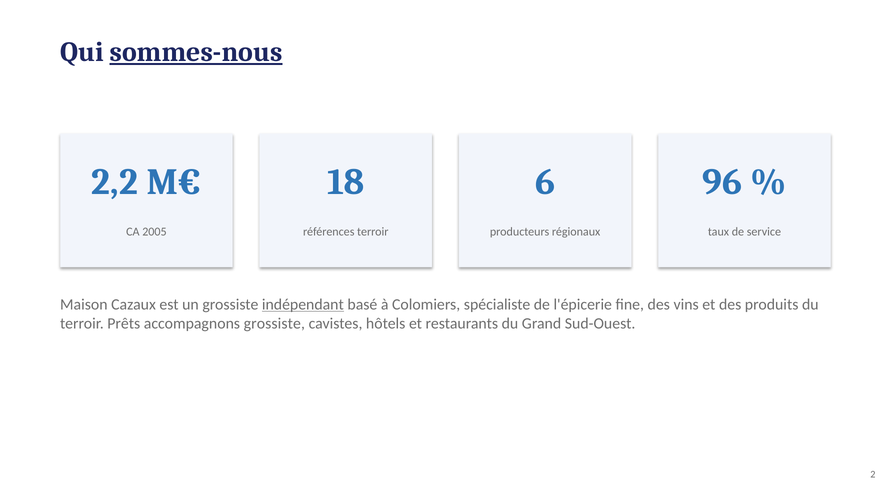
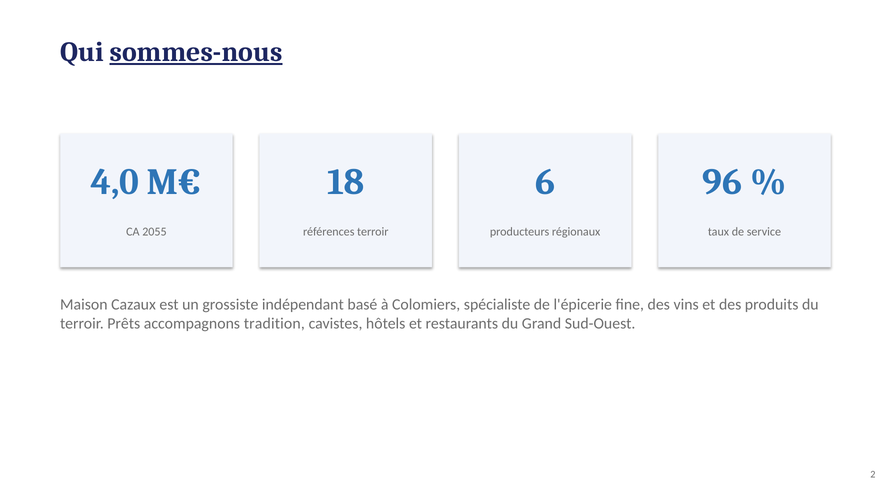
2,2: 2,2 -> 4,0 (115, 182)
2005: 2005 -> 2055 (154, 232)
indépendant underline: present -> none (303, 305)
accompagnons grossiste: grossiste -> tradition (274, 324)
